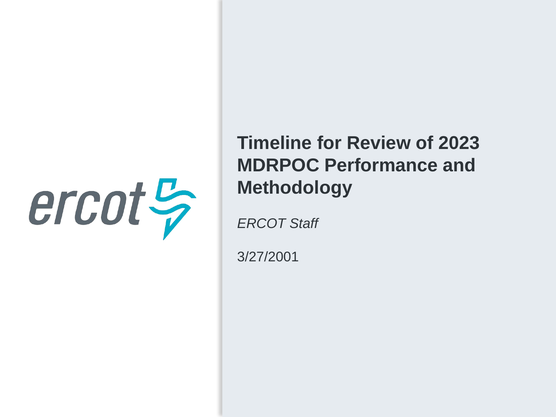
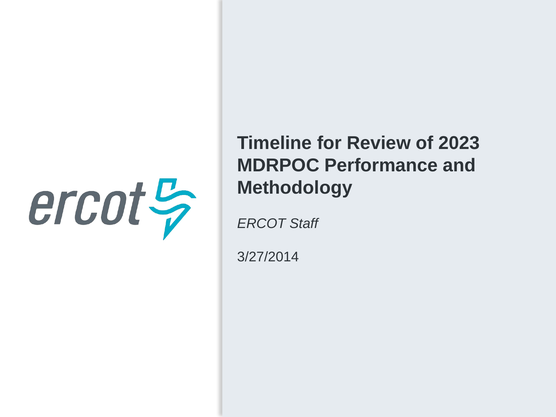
3/27/2001: 3/27/2001 -> 3/27/2014 (268, 257)
